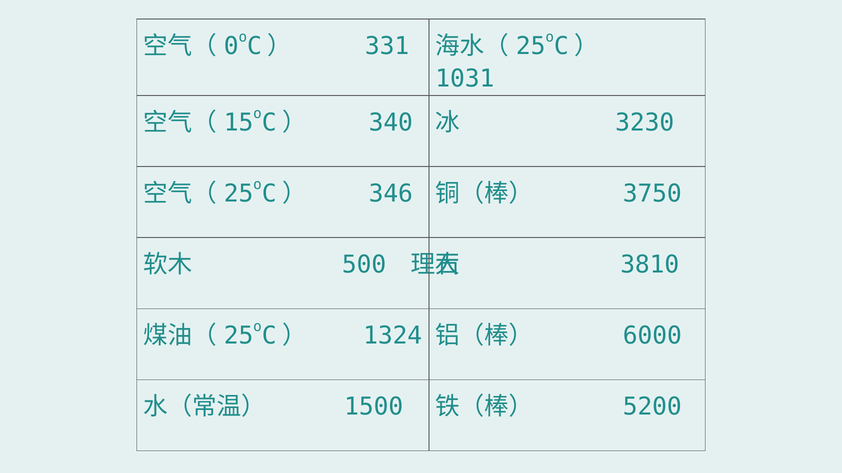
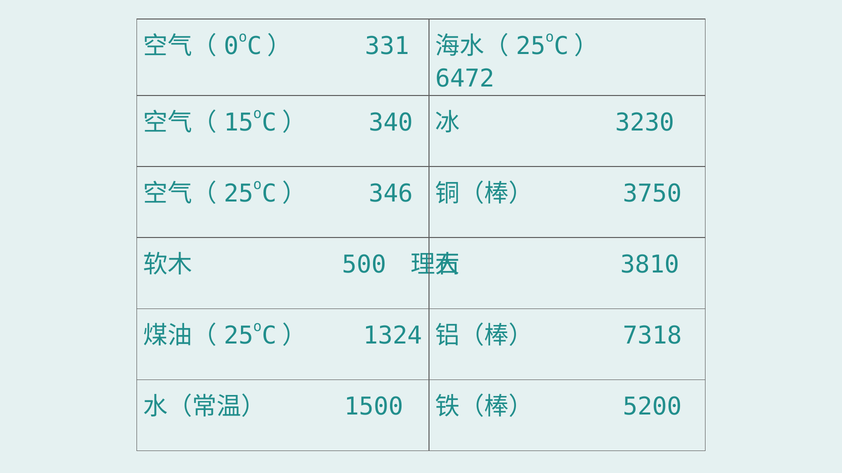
1031: 1031 -> 6472 (465, 79)
6000: 6000 -> 7318 (652, 336)
